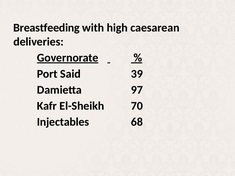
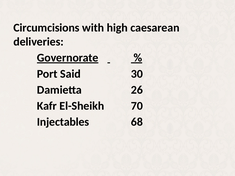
Breastfeeding: Breastfeeding -> Circumcisions (46, 28)
39: 39 -> 30 (137, 74)
97: 97 -> 26 (137, 90)
